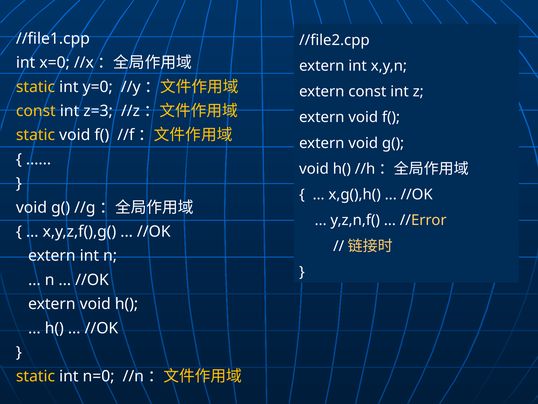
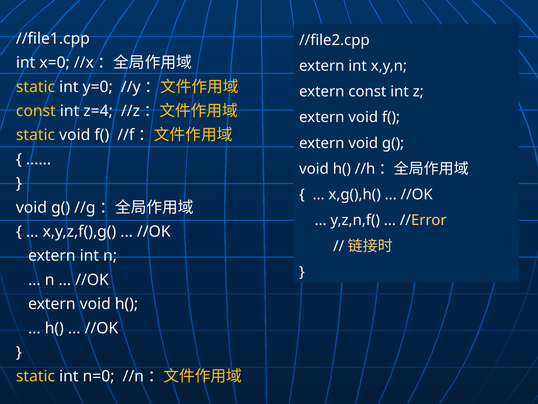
z=3: z=3 -> z=4 (98, 111)
